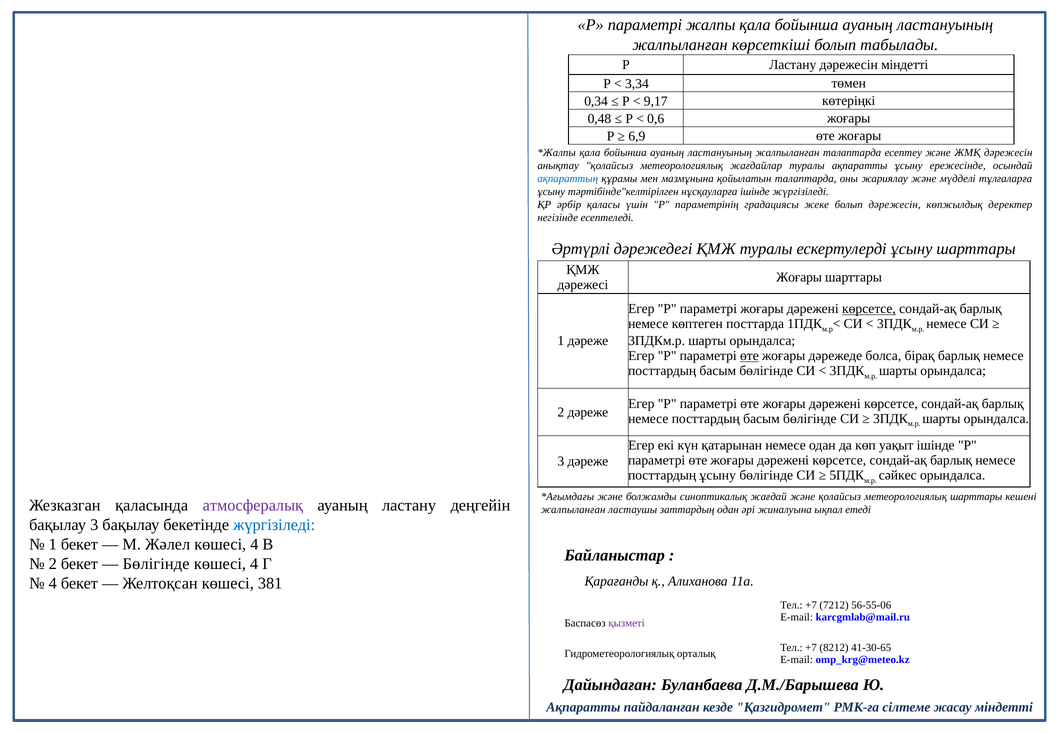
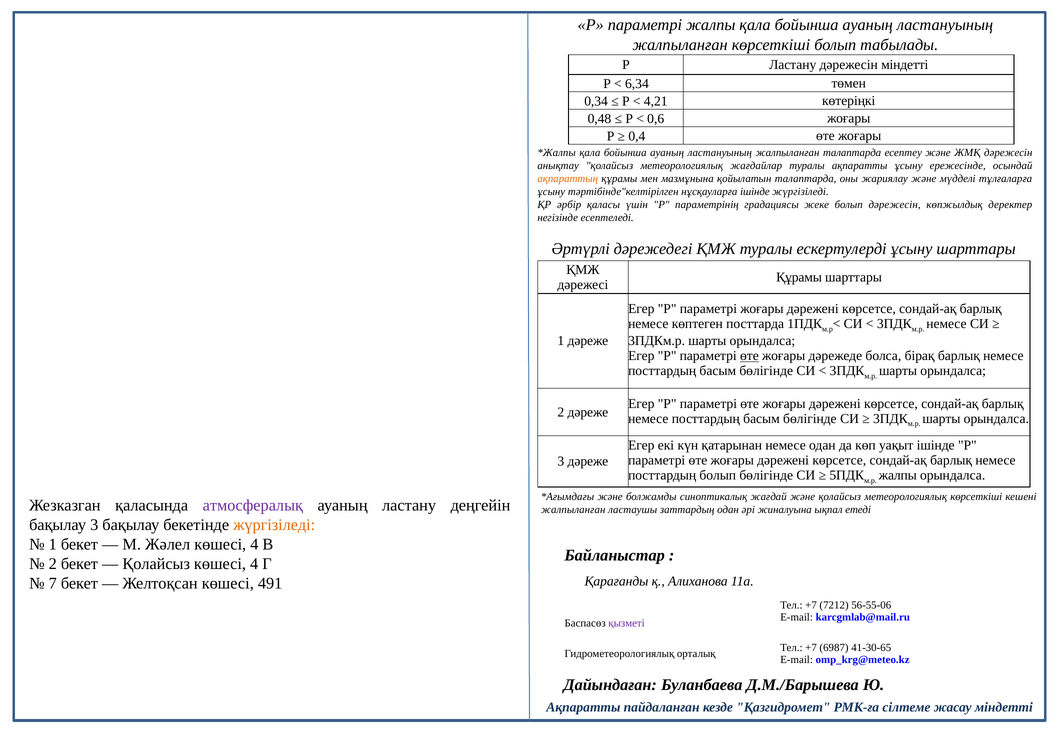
3,34: 3,34 -> 6,34 (637, 84)
9,17: 9,17 -> 4,21 (656, 101)
6,9: 6,9 -> 0,4 (637, 136)
ақпараттың colour: blue -> orange (568, 179)
Жоғары: Жоғары -> Құрамы (799, 277)
көрсетсе underline: present -> none (869, 309)
посттардың ұсыну: ұсыну -> болып (718, 475)
сәйкес: сәйкес -> жалпы (898, 475)
метеорологиялық шарттары: шарттары -> көрсеткіші (976, 497)
жүргізіледі colour: blue -> orange (274, 525)
Бөлігінде: Бөлігінде -> Қолайсыз (156, 564)
4: 4 -> 7 (53, 584)
381: 381 -> 491 (270, 584)
8212: 8212 -> 6987 (834, 648)
